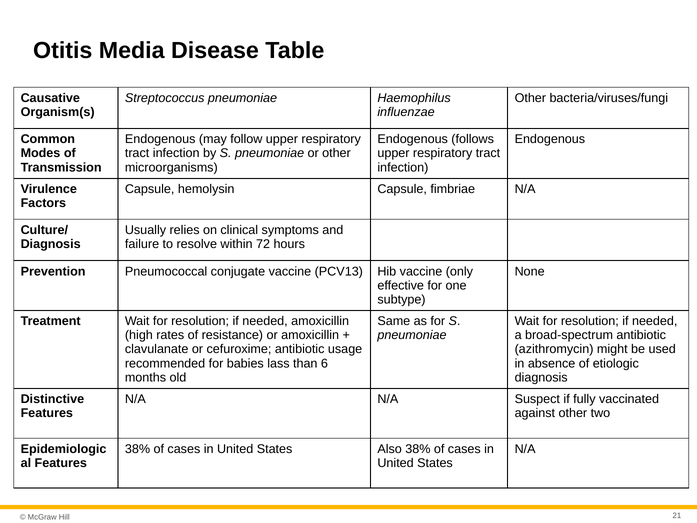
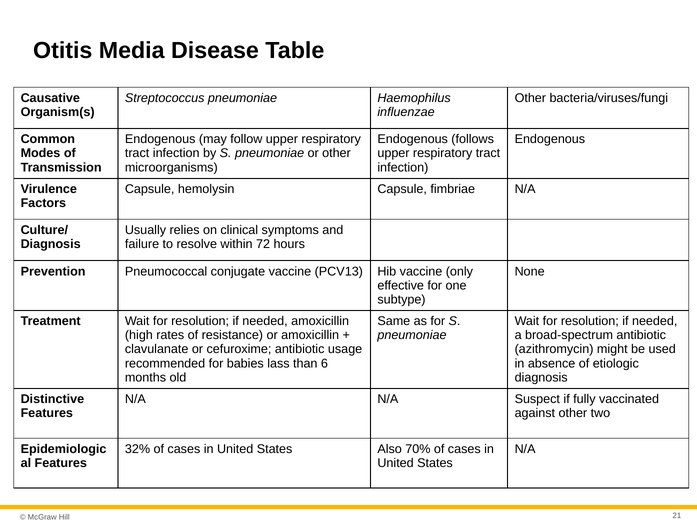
38%: 38% -> 32% (138, 449)
Also 38%: 38% -> 70% (418, 449)
